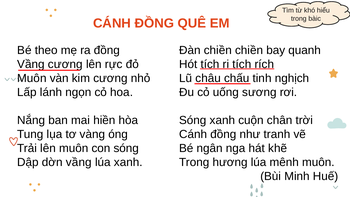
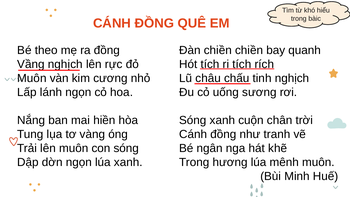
Vầng cương: cương -> nghịch (65, 64)
dờn vầng: vầng -> ngọn (79, 163)
